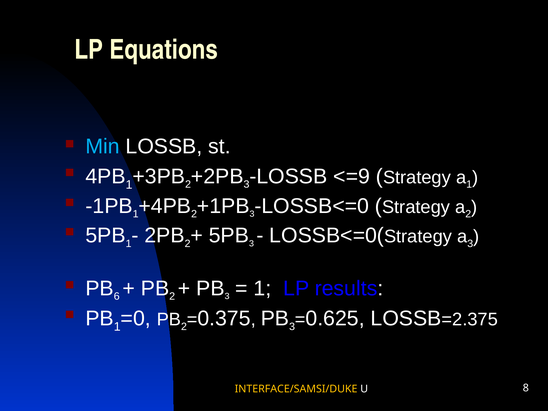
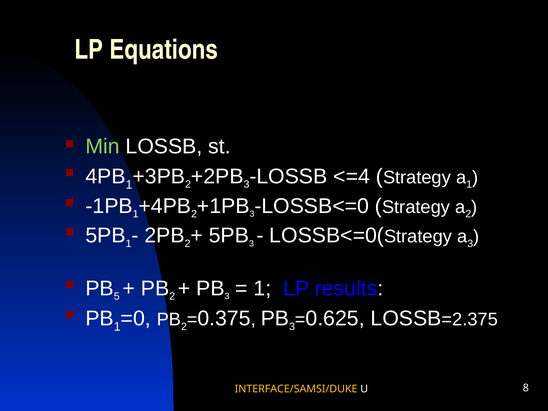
Min colour: light blue -> light green (103, 147)
<=9: <=9 -> <=4 (352, 176)
6: 6 -> 5 (117, 296)
